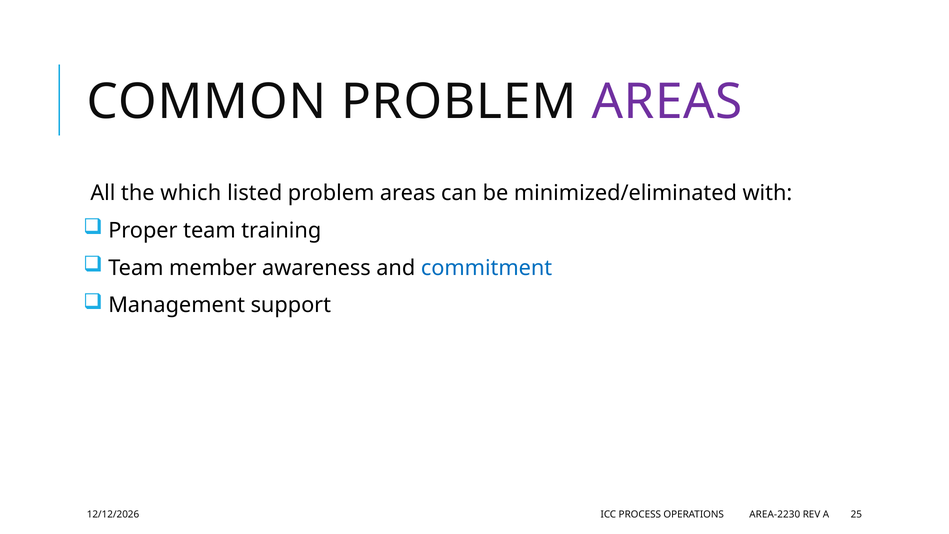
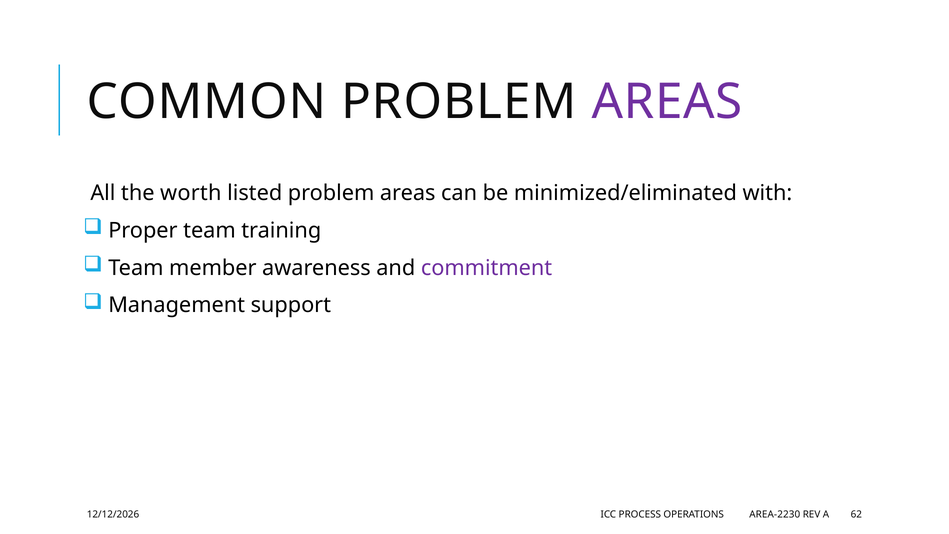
which: which -> worth (191, 193)
commitment colour: blue -> purple (487, 268)
25: 25 -> 62 (856, 514)
